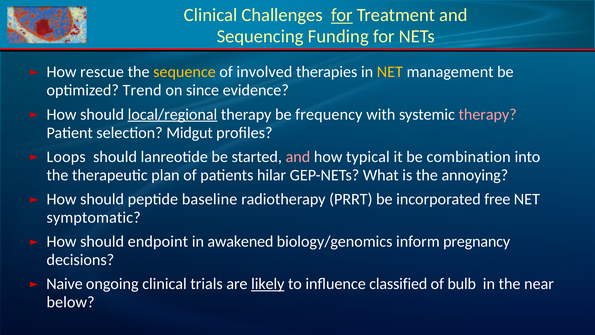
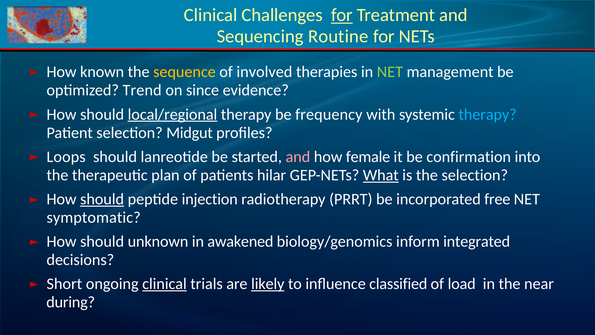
Funding: Funding -> Routine (338, 36)
rescue: rescue -> known (102, 72)
NET colour: yellow -> light green (390, 72)
therapy colour: pink -> light blue (488, 114)
typical: typical -> female (368, 157)
combination: combination -> confirmation (469, 157)
What underline: none -> present (381, 175)
the annoying: annoying -> selection (475, 175)
should underline: none -> present (102, 199)
baseline: baseline -> injection (210, 199)
endpoint: endpoint -> unknown (158, 241)
pregnancy: pregnancy -> integrated (477, 241)
Naive: Naive -> Short (64, 284)
clinical underline: none -> present (164, 284)
bulb: bulb -> load (462, 284)
below: below -> during (71, 302)
